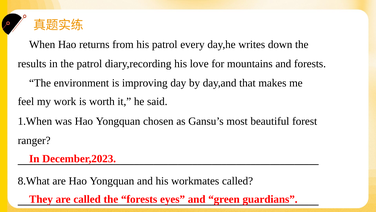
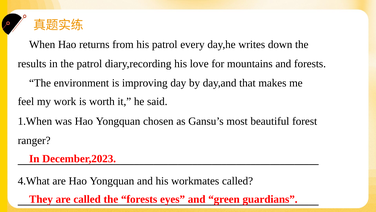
8.What: 8.What -> 4.What (34, 181)
